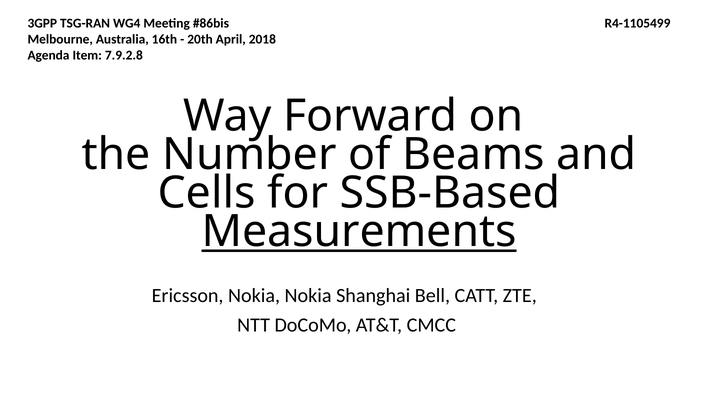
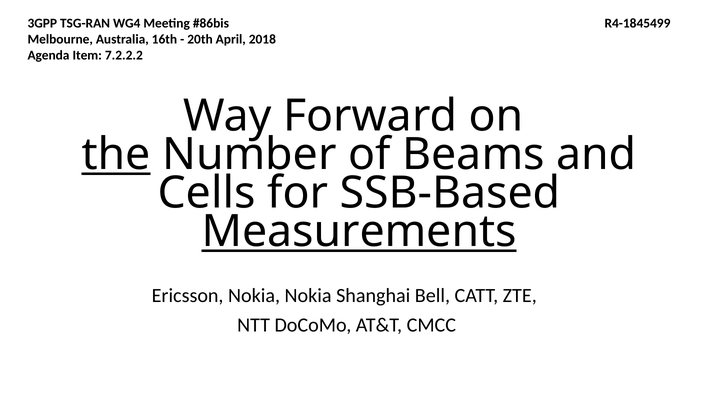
R4-1105499: R4-1105499 -> R4-1845499 (637, 23)
7.9.2.8: 7.9.2.8 -> 7.2.2.2 (124, 55)
the underline: none -> present (116, 155)
